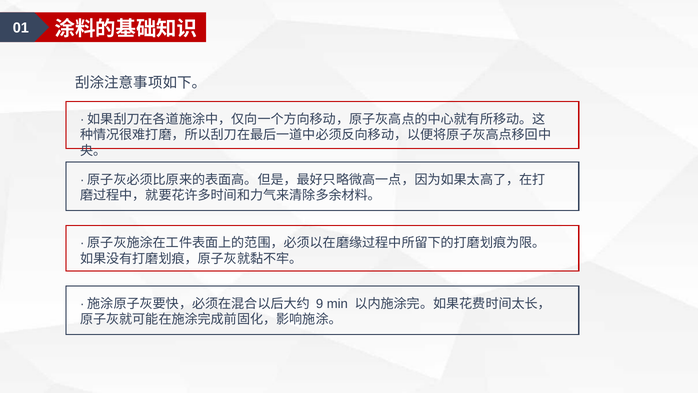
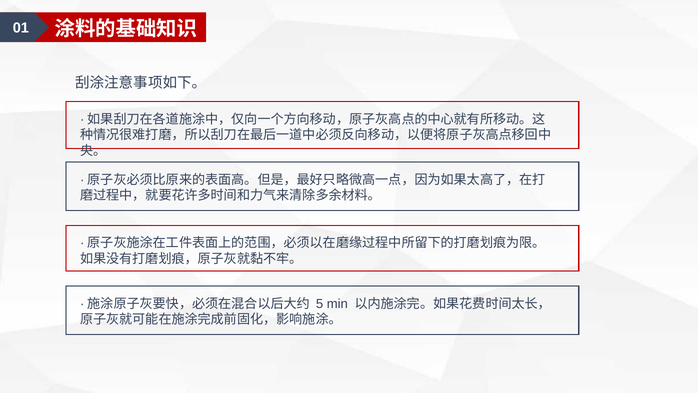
9: 9 -> 5 (320, 304)
